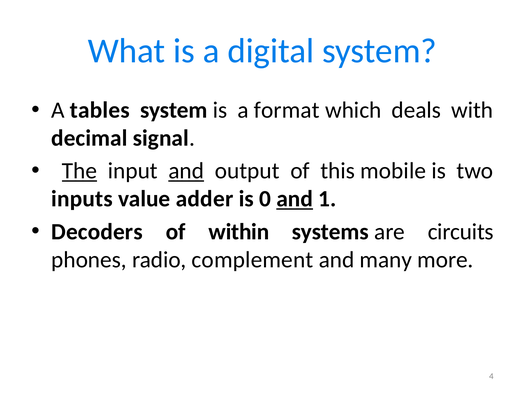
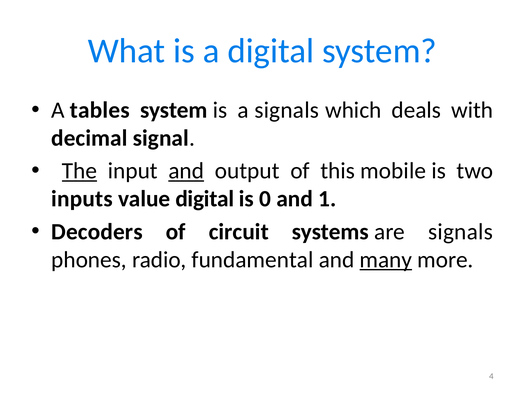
a format: format -> signals (287, 110)
value adder: adder -> digital (205, 199)
and underline: present -> none (295, 199)
within: within -> circuit (239, 232)
are circuits: circuits -> signals (460, 232)
complement: complement -> fundamental (252, 260)
many underline: none -> present (386, 260)
